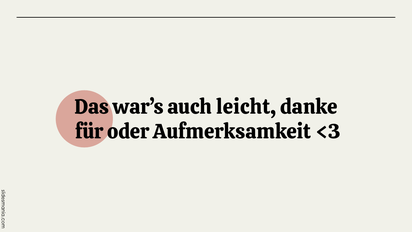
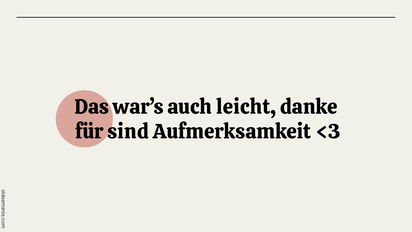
oder: oder -> sind (128, 132)
